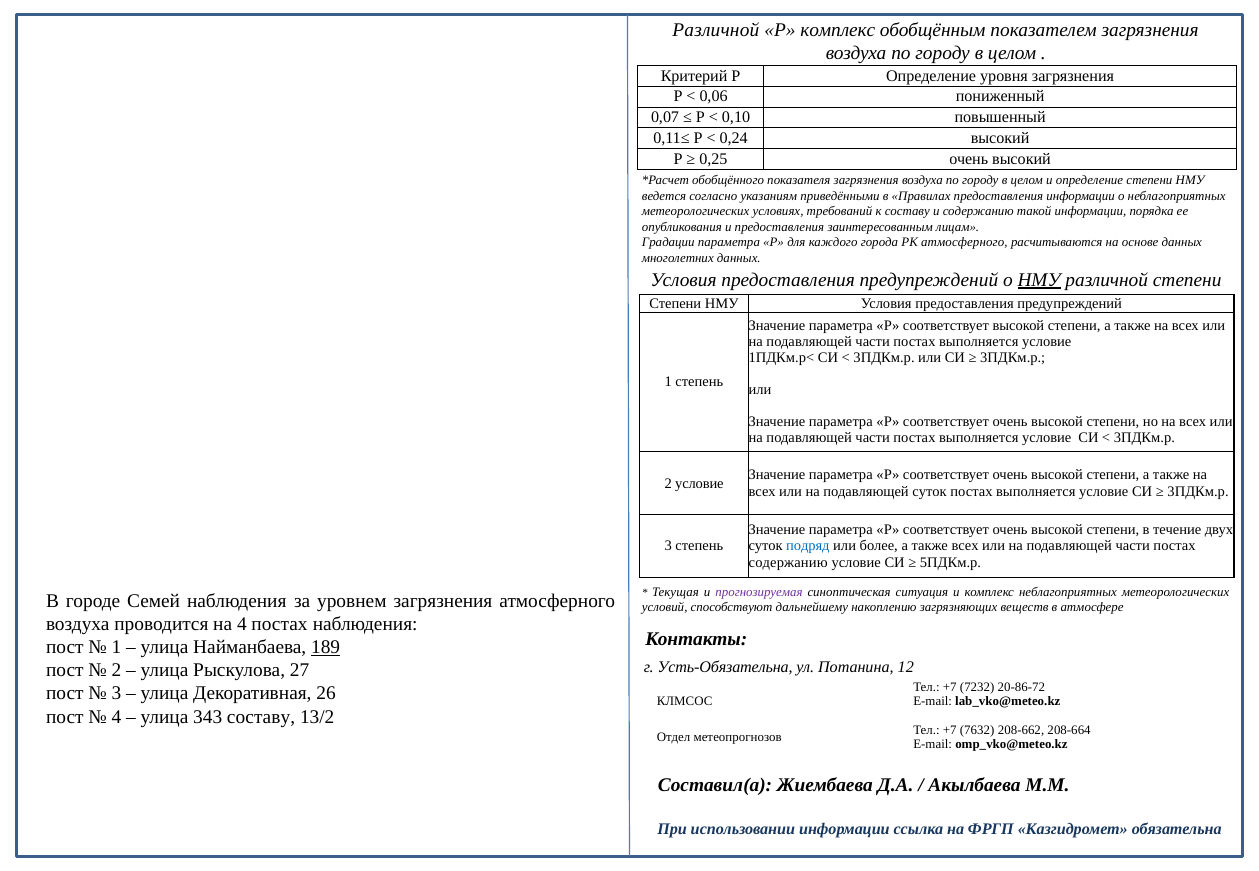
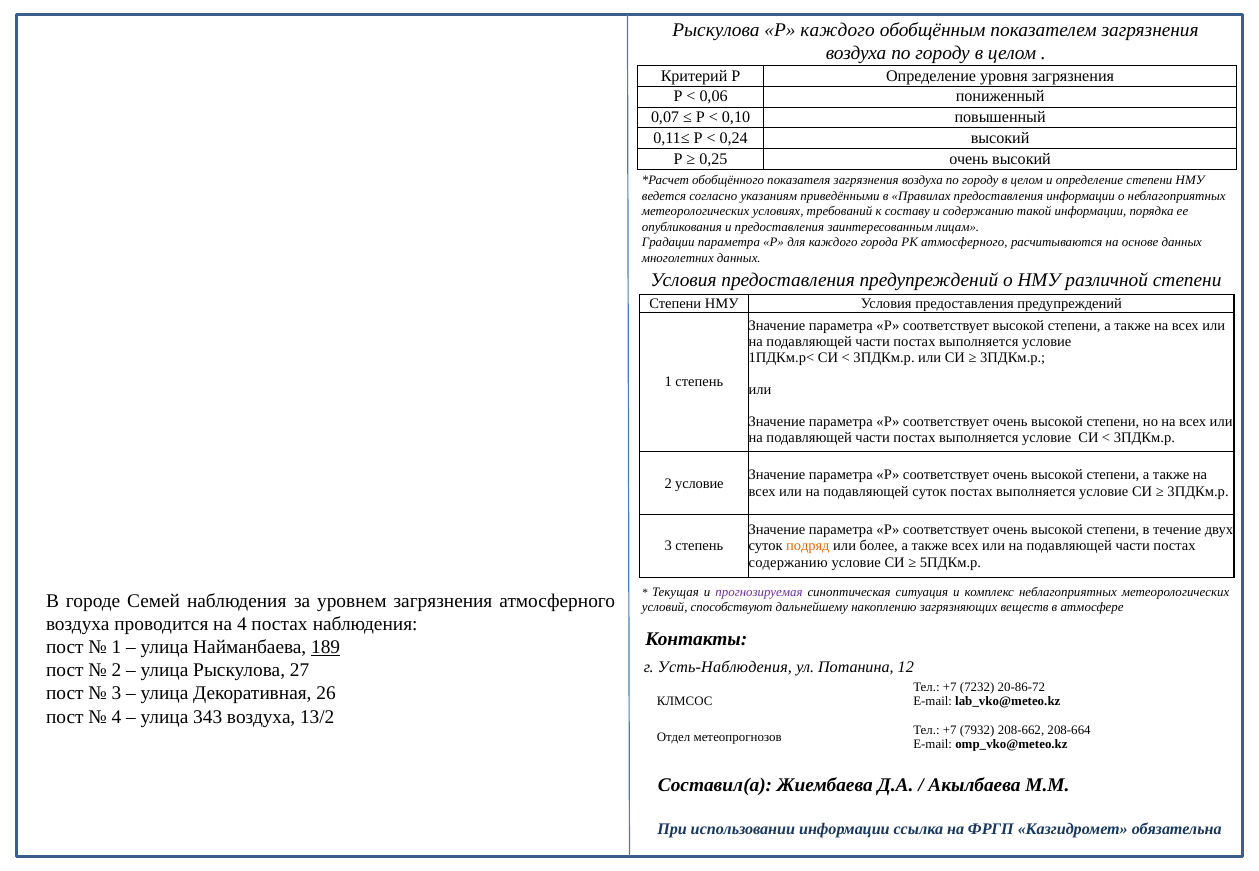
Различной: Различной -> Рыскулова (716, 30)
Р комплекс: комплекс -> каждого (838, 30)
НМУ underline: present -> none (1039, 280)
подряд colour: blue -> orange (808, 547)
Усть-Обязательна: Усть-Обязательна -> Усть-Наблюдения (725, 668)
343 составу: составу -> воздуха (261, 717)
7632: 7632 -> 7932 (977, 730)
